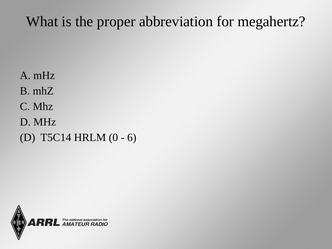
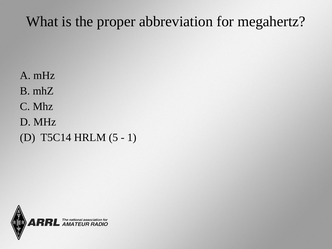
0: 0 -> 5 (113, 137)
6: 6 -> 1 (132, 137)
